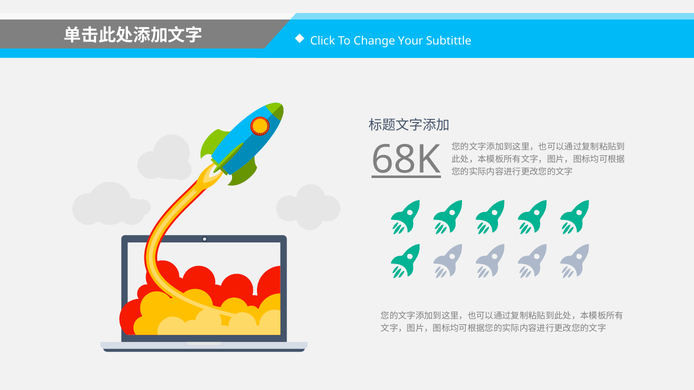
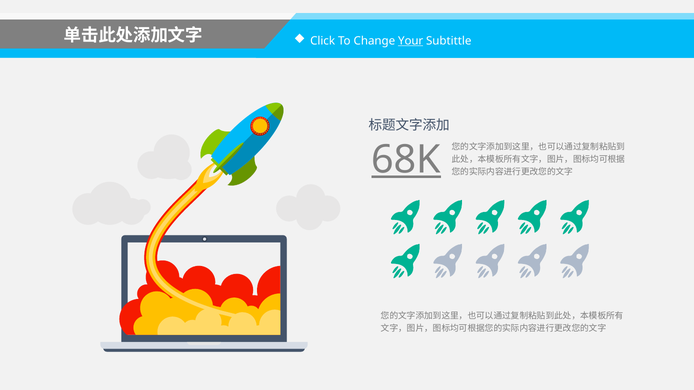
Your underline: none -> present (411, 41)
